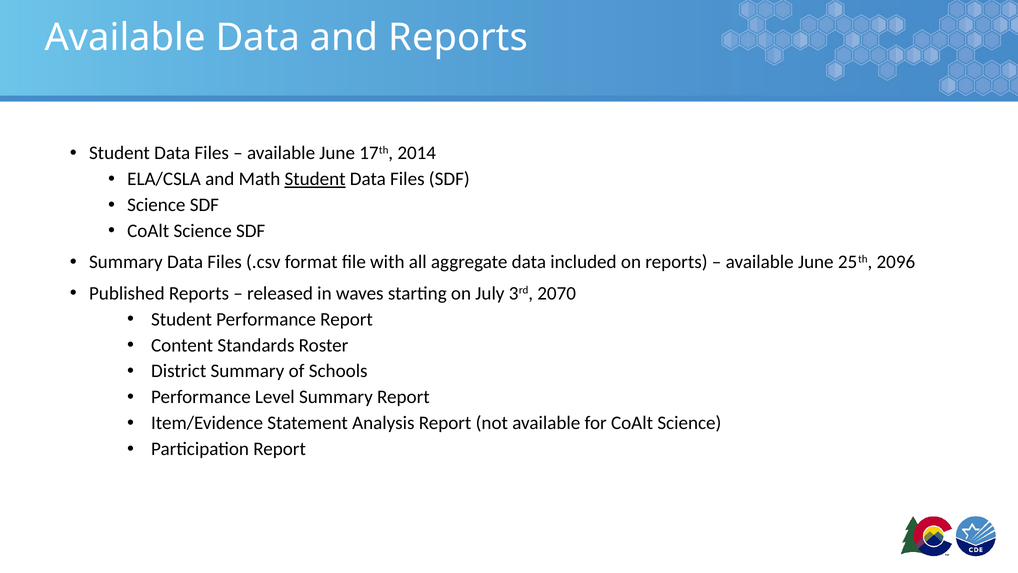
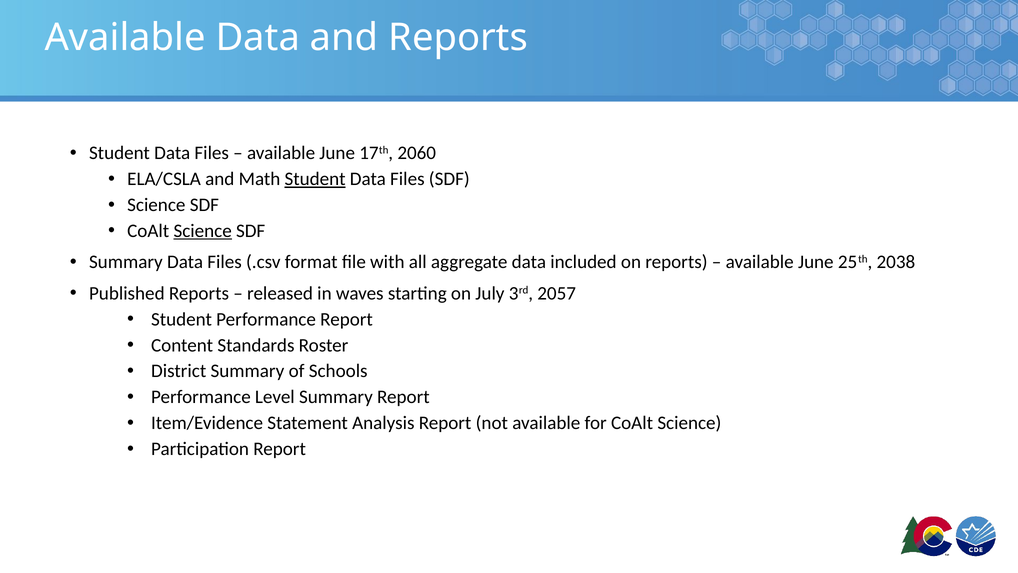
2014: 2014 -> 2060 (417, 153)
Science underline: none -> present (203, 231)
2096: 2096 -> 2038 (896, 262)
2070: 2070 -> 2057 (557, 293)
